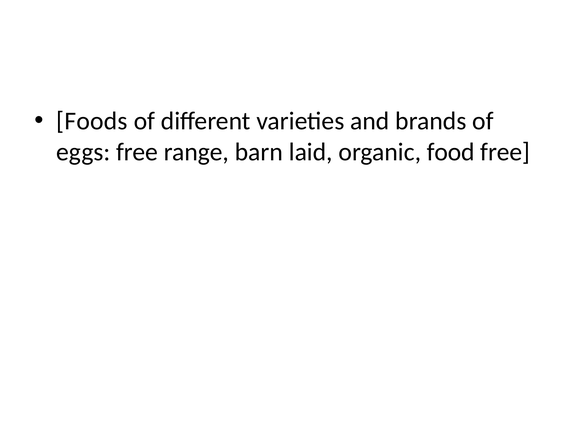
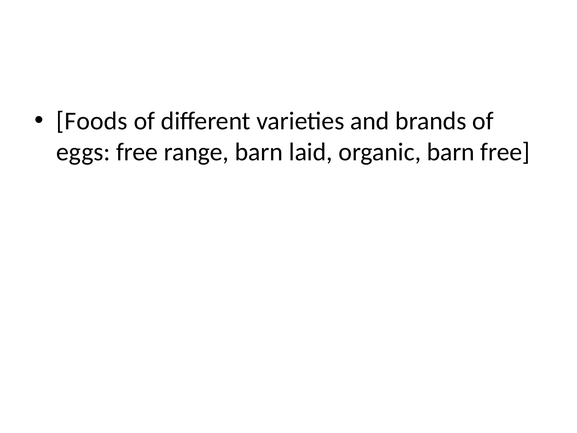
organic food: food -> barn (451, 152)
